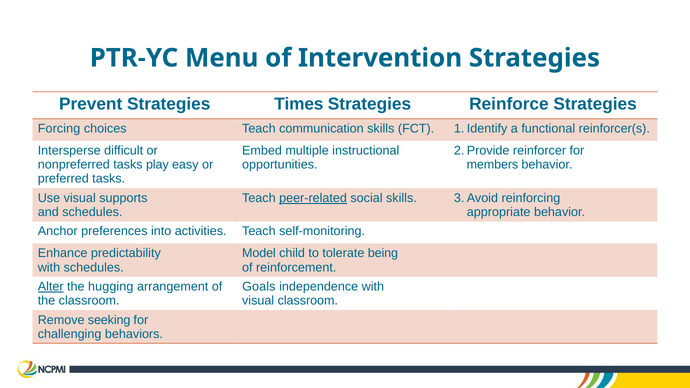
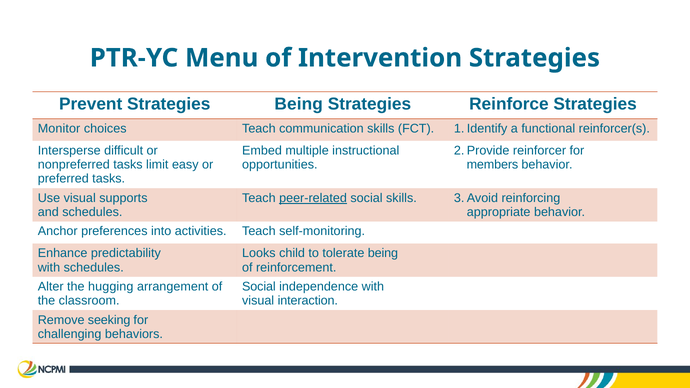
Strategies Times: Times -> Being (299, 104)
Forcing: Forcing -> Monitor (59, 129)
play: play -> limit (157, 165)
Model: Model -> Looks (259, 253)
Alter underline: present -> none (51, 287)
Goals: Goals -> Social (259, 287)
visual classroom: classroom -> interaction (308, 301)
